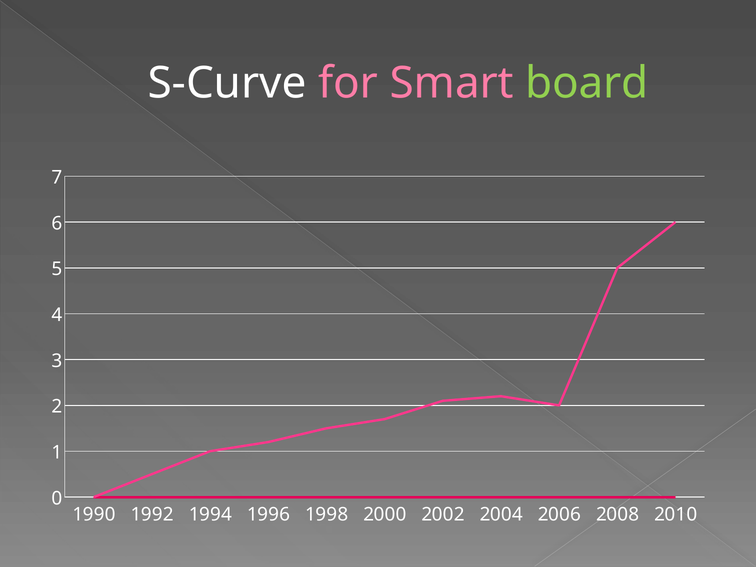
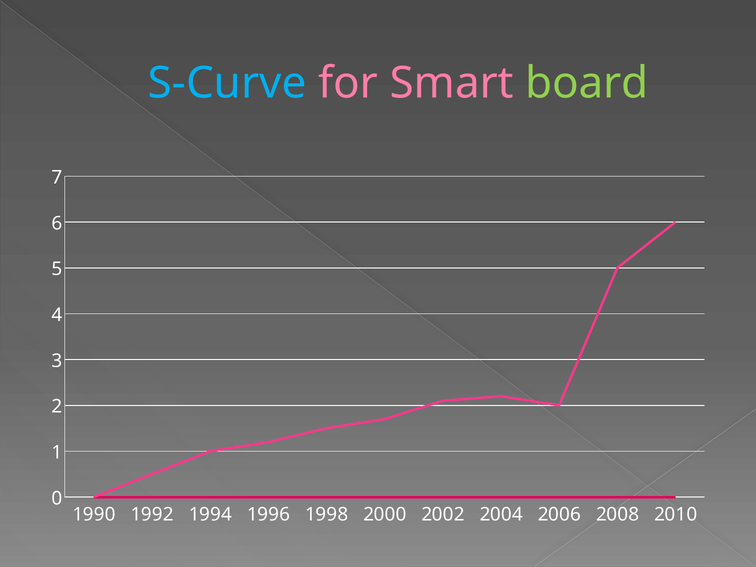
S-Curve colour: white -> light blue (227, 83)
